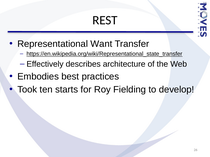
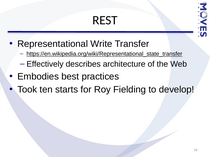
Want: Want -> Write (101, 44)
